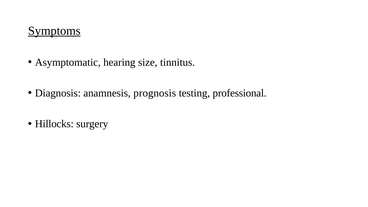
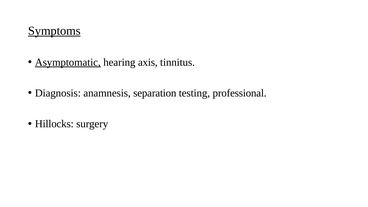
Asymptomatic underline: none -> present (68, 62)
size: size -> axis (148, 62)
prognosis: prognosis -> separation (155, 93)
